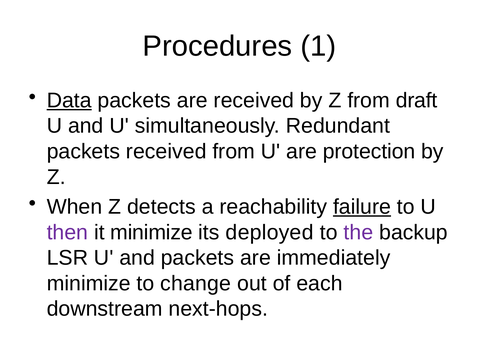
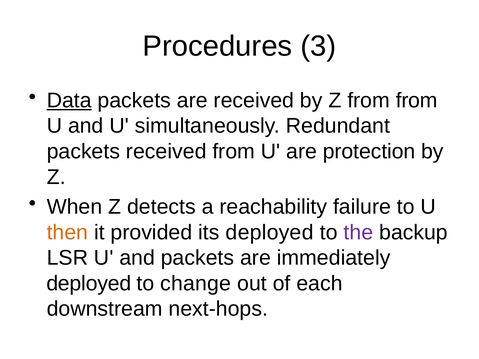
1: 1 -> 3 (318, 46)
from draft: draft -> from (417, 100)
failure underline: present -> none (362, 207)
then colour: purple -> orange (67, 233)
it minimize: minimize -> provided (151, 233)
minimize: minimize -> deployed (89, 284)
